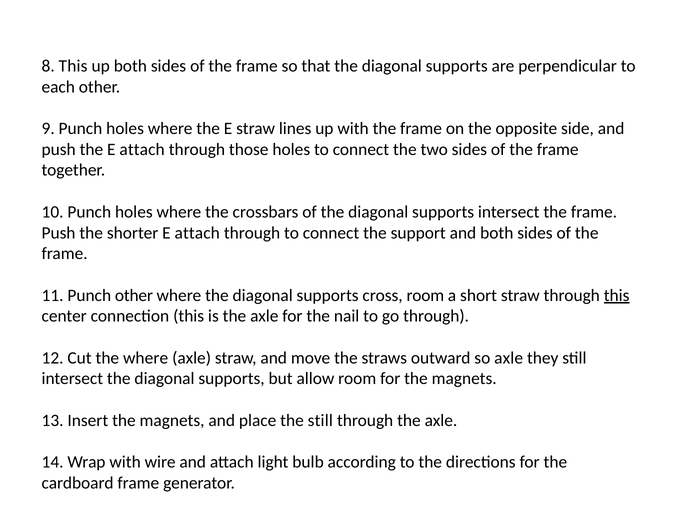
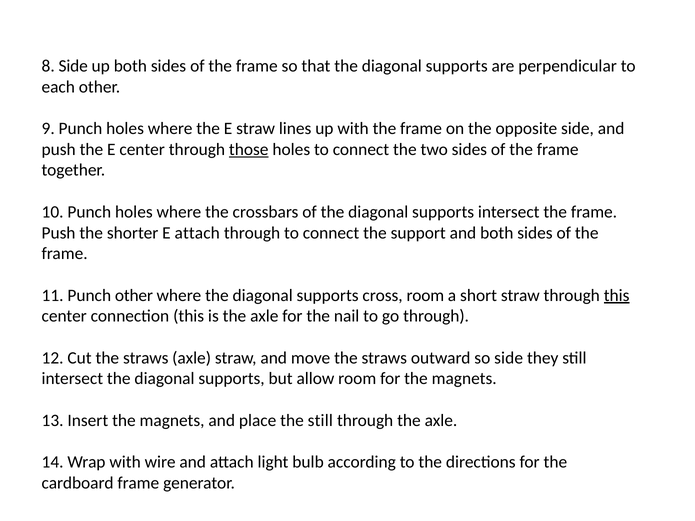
8 This: This -> Side (73, 66)
the E attach: attach -> center (142, 149)
those underline: none -> present (249, 149)
Cut the where: where -> straws (146, 358)
so axle: axle -> side (509, 358)
